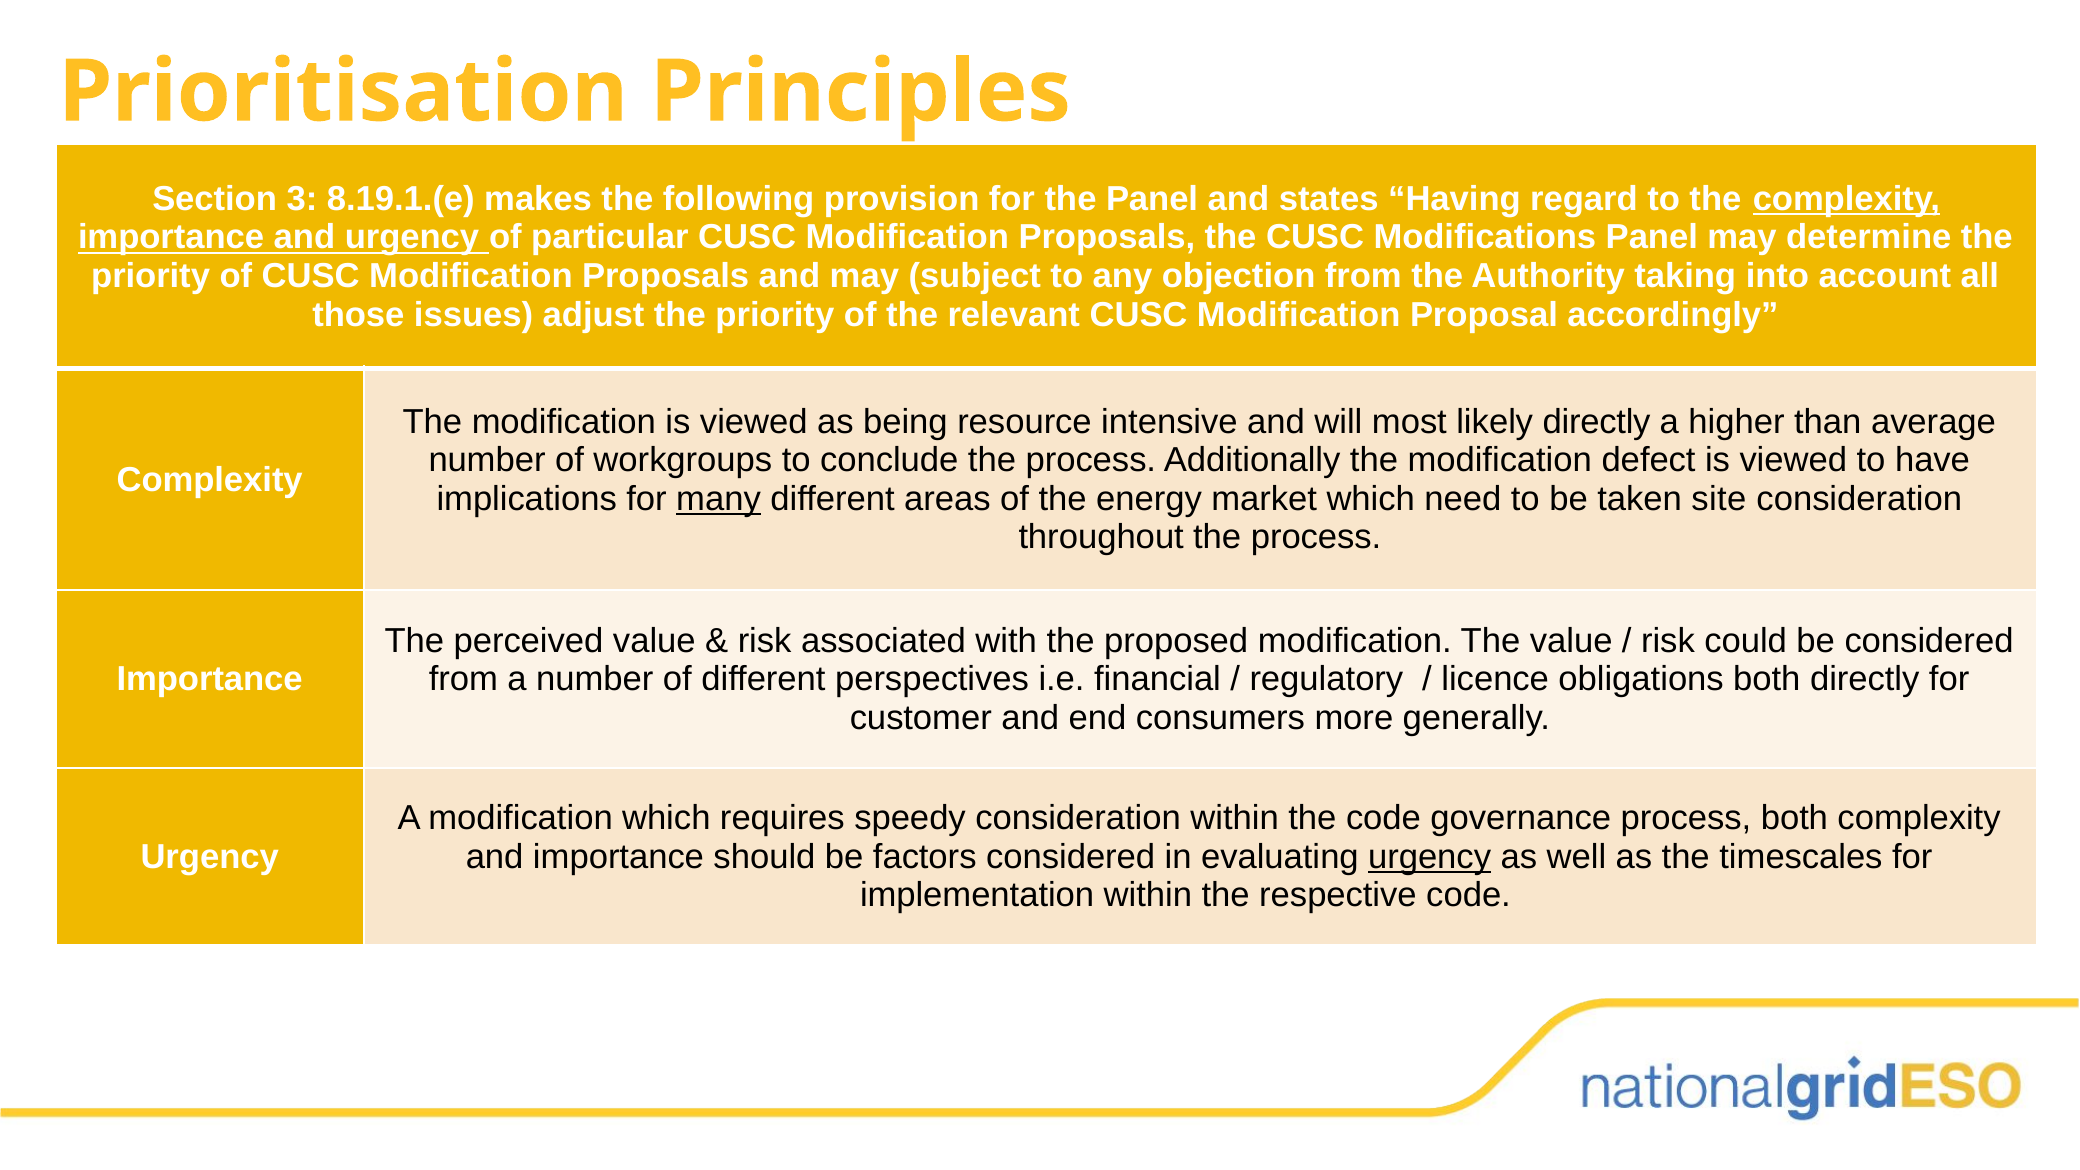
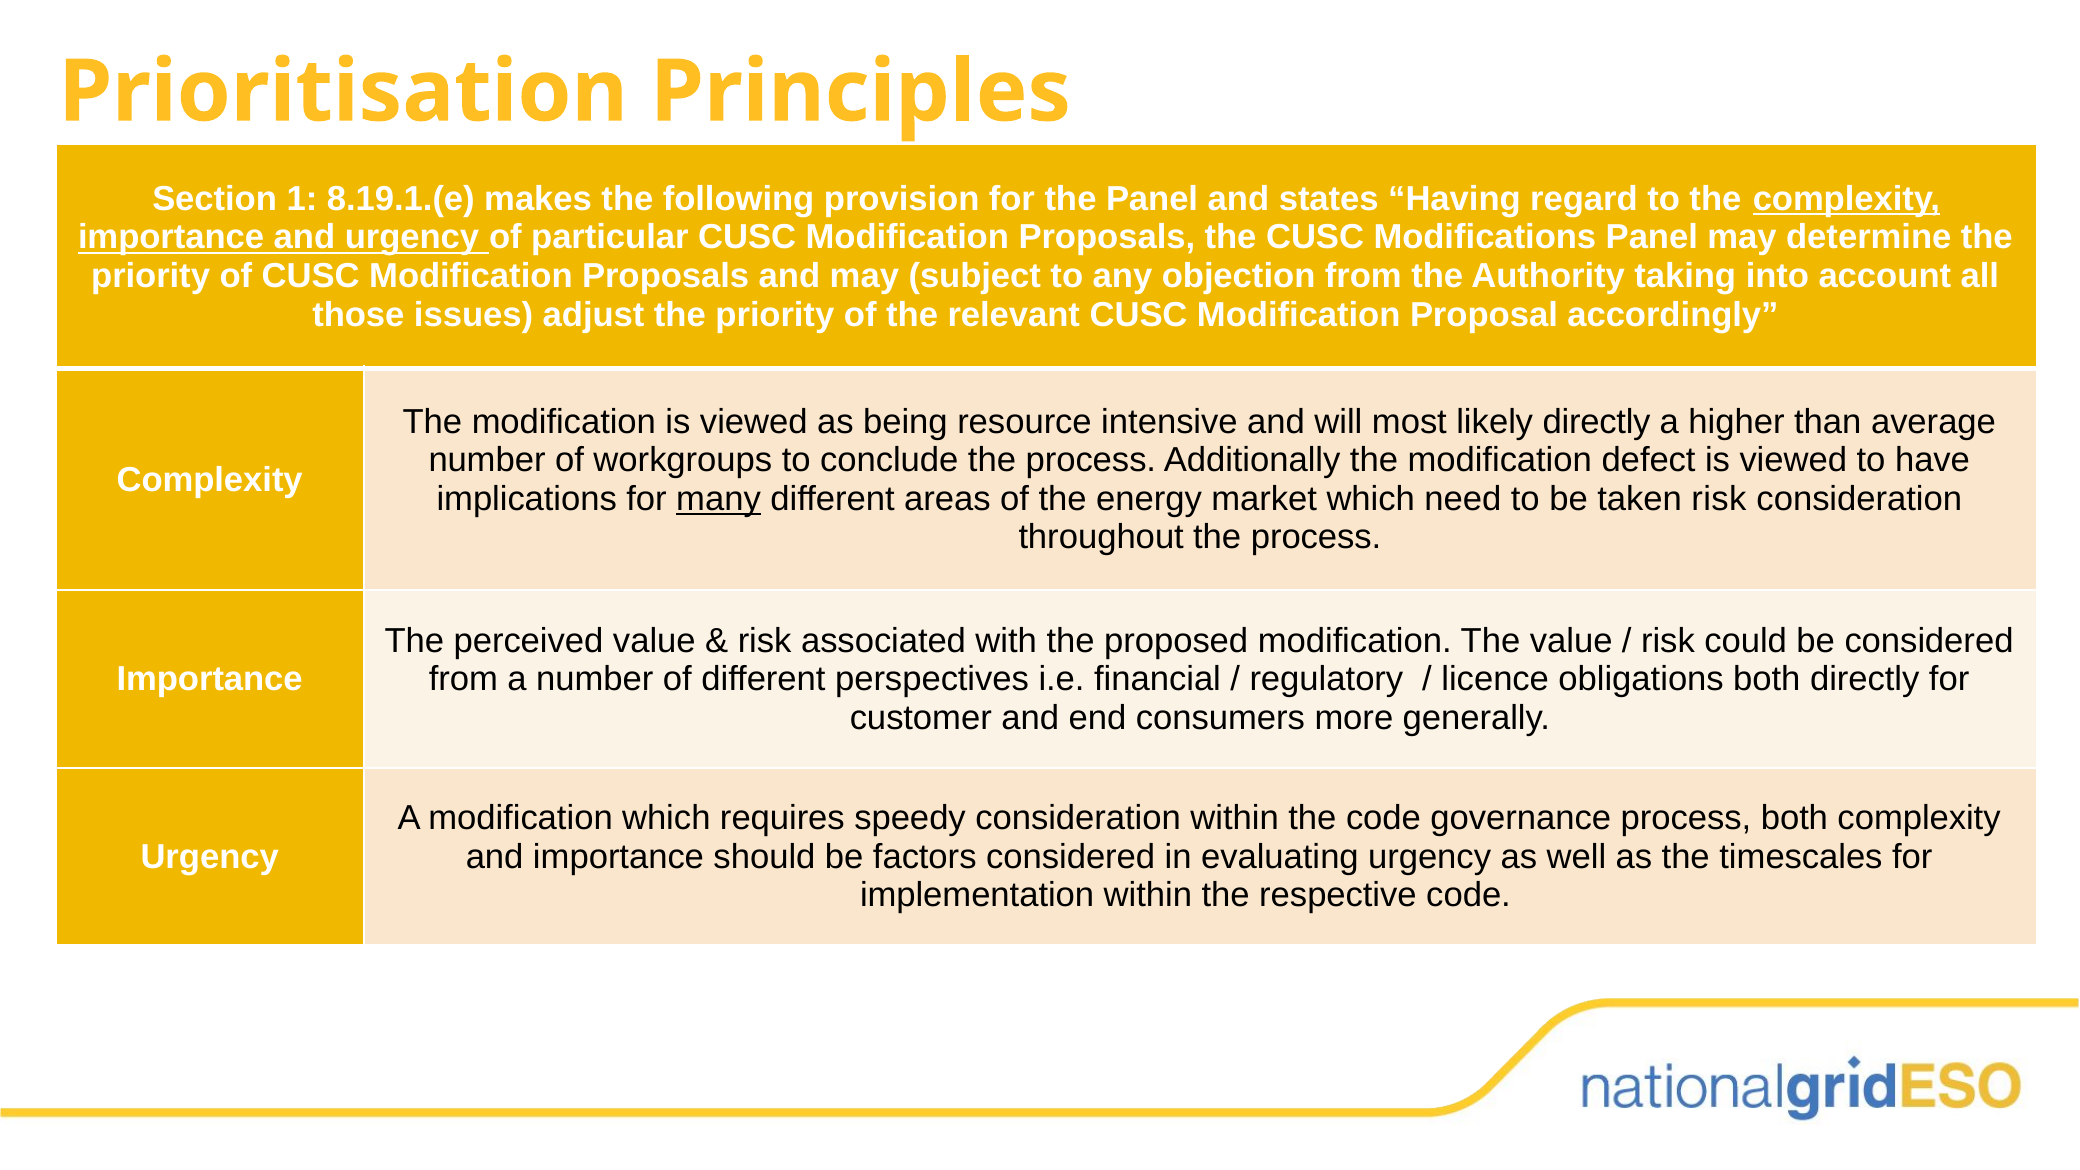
3: 3 -> 1 (302, 199)
taken site: site -> risk (1719, 499)
urgency underline: present -> none (1430, 857)
